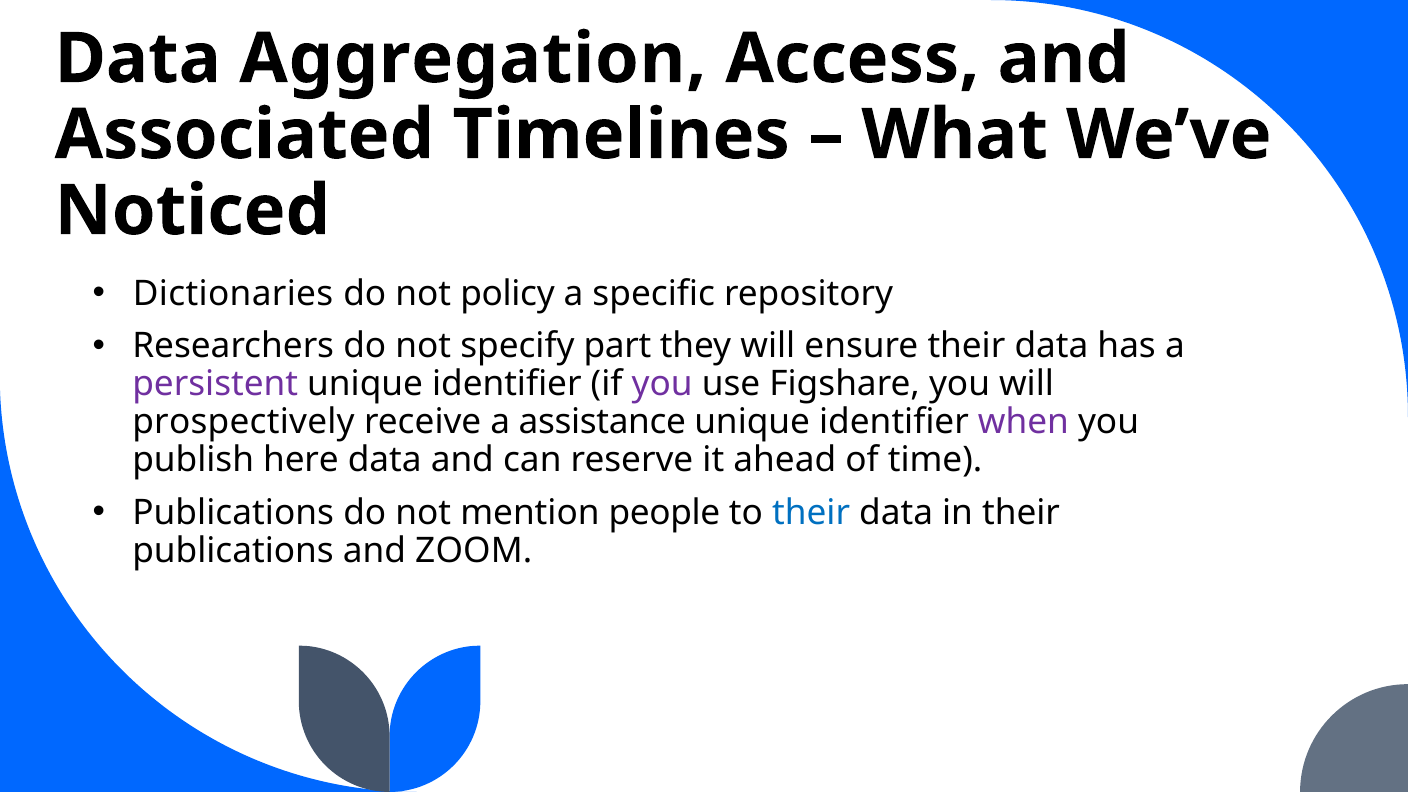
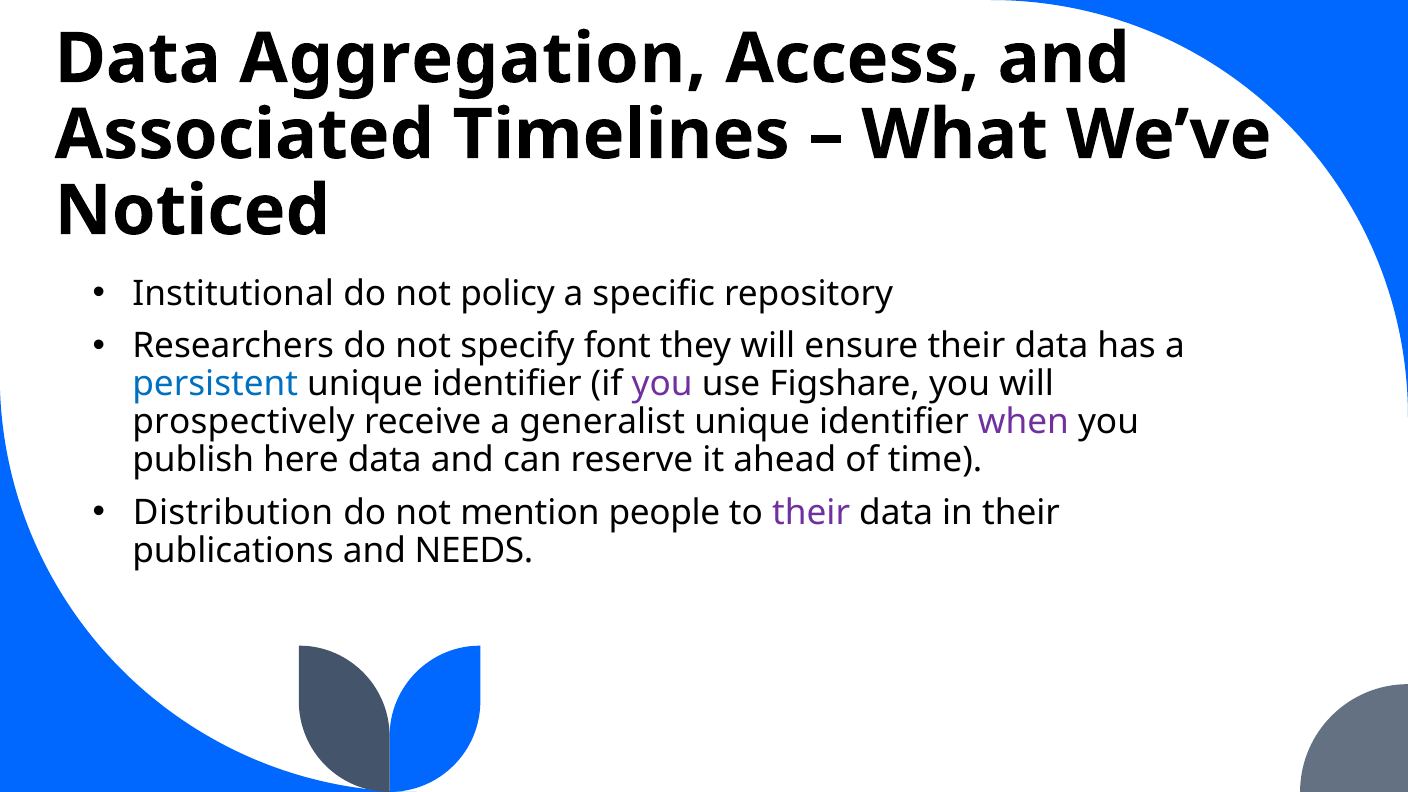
Dictionaries: Dictionaries -> Institutional (233, 293)
part: part -> font (617, 346)
persistent colour: purple -> blue (215, 384)
assistance: assistance -> generalist (602, 422)
Publications: Publications -> Distribution (233, 513)
their colour: blue -> purple (811, 513)
ZOOM: ZOOM -> NEEDS (474, 551)
